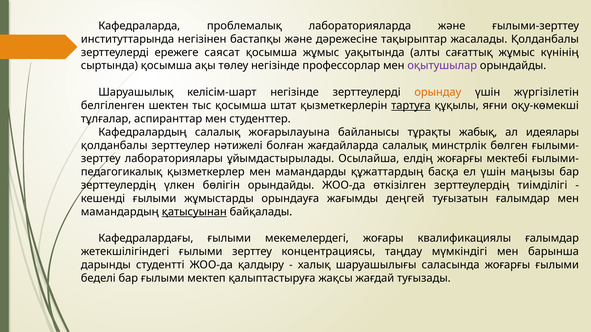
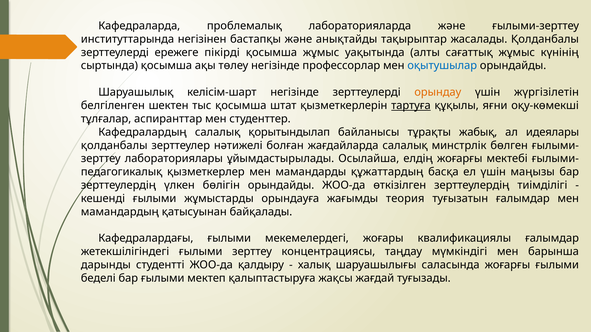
дәрежесіне: дәрежесіне -> анықтайды (347, 39)
саясат: саясат -> пікірді (222, 52)
оқытушылар colour: purple -> blue (442, 66)
жоғарылауына: жоғарылауына -> қорытындылап (289, 132)
деңгей: деңгей -> теория (405, 199)
қатысуынан underline: present -> none (194, 212)
